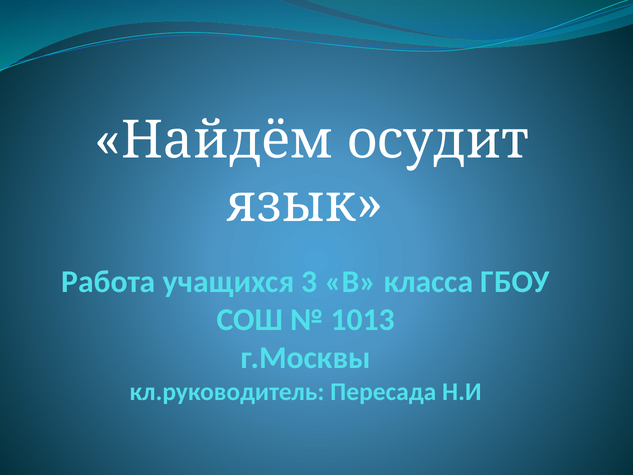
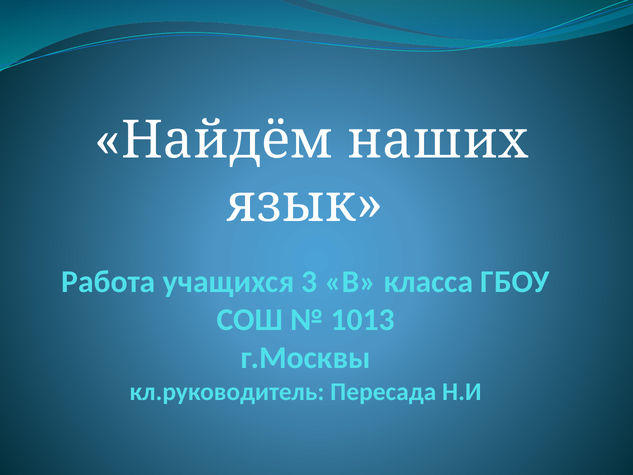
осудит: осудит -> наших (438, 140)
